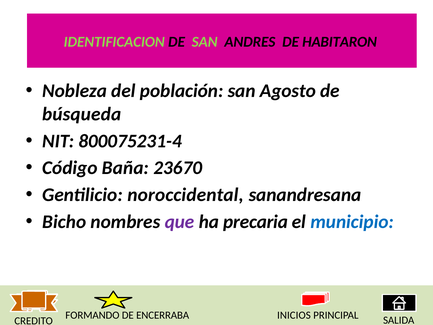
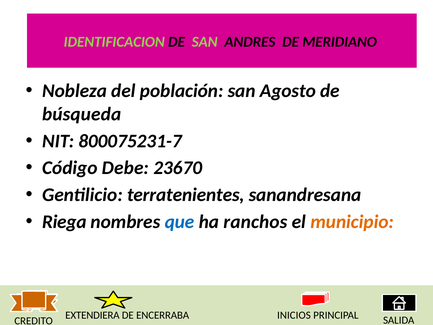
HABITARON: HABITARON -> MERIDIANO (340, 42)
800075231-4: 800075231-4 -> 800075231-7 (130, 141)
Baña: Baña -> Debe (125, 168)
noroccidental: noroccidental -> terratenientes (186, 195)
Bicho: Bicho -> Riega (64, 222)
que colour: purple -> blue (180, 222)
precaria: precaria -> ranchos (255, 222)
municipio colour: blue -> orange (352, 222)
FORMANDO: FORMANDO -> EXTENDIERA (92, 315)
